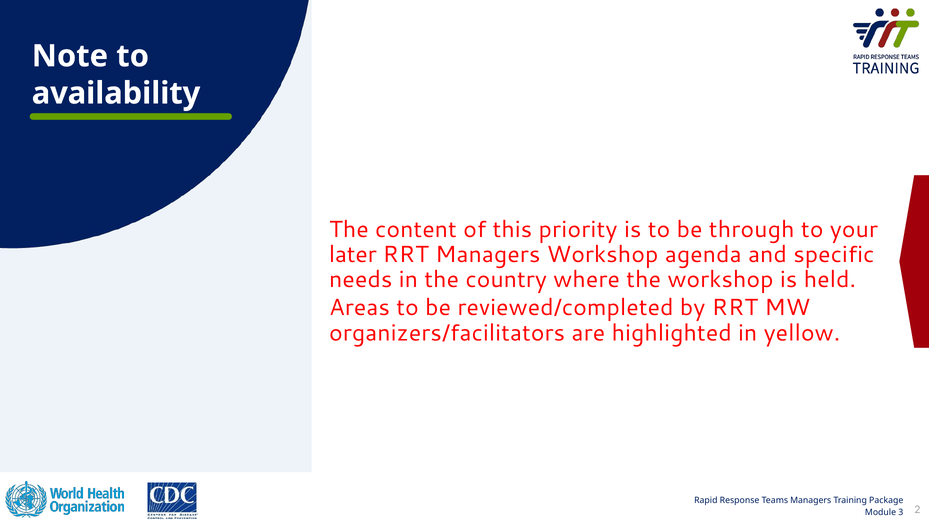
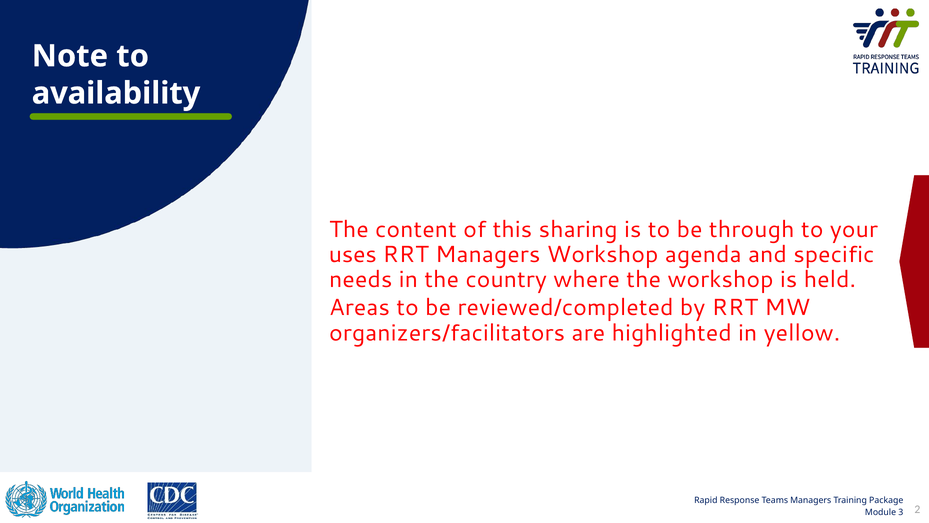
priority: priority -> sharing (578, 229)
later: later -> uses (353, 254)
